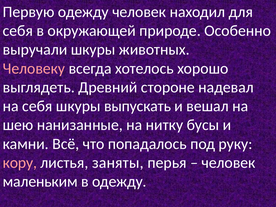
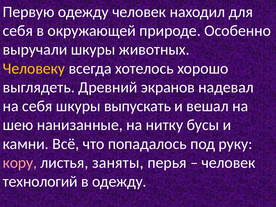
Человеку colour: pink -> yellow (34, 68)
стороне: стороне -> экранов (168, 87)
маленьким: маленьким -> технологий (40, 182)
